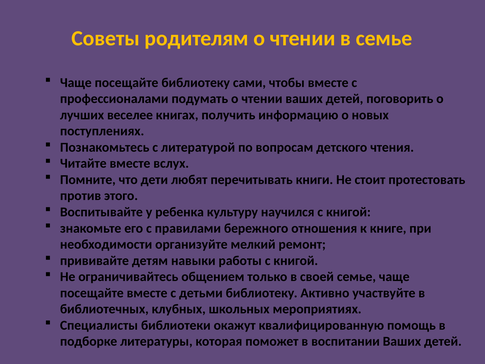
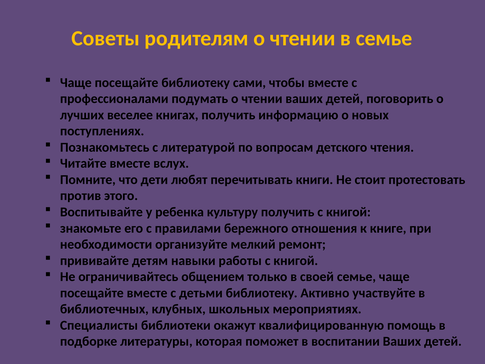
культуру научился: научился -> получить (288, 212)
